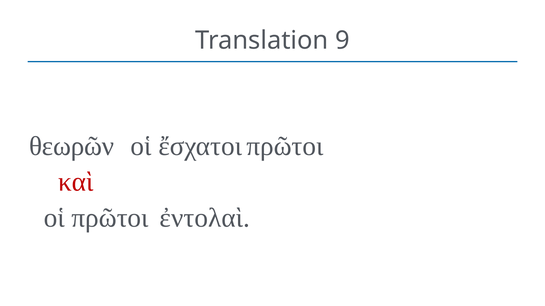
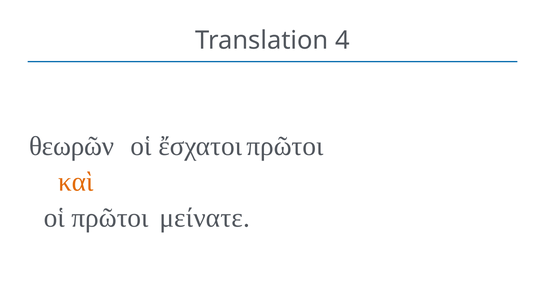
9: 9 -> 4 (342, 41)
καὶ colour: red -> orange (76, 182)
ἐντολαὶ: ἐντολαὶ -> μείνατε (205, 218)
